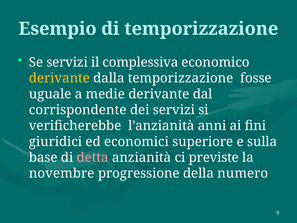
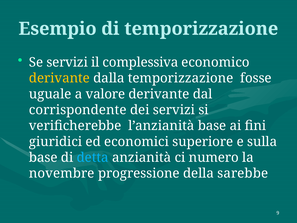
medie: medie -> valore (105, 94)
l’anzianità anni: anni -> base (212, 126)
detta colour: pink -> light blue (93, 157)
previste: previste -> numero (214, 157)
numero: numero -> sarebbe (243, 173)
